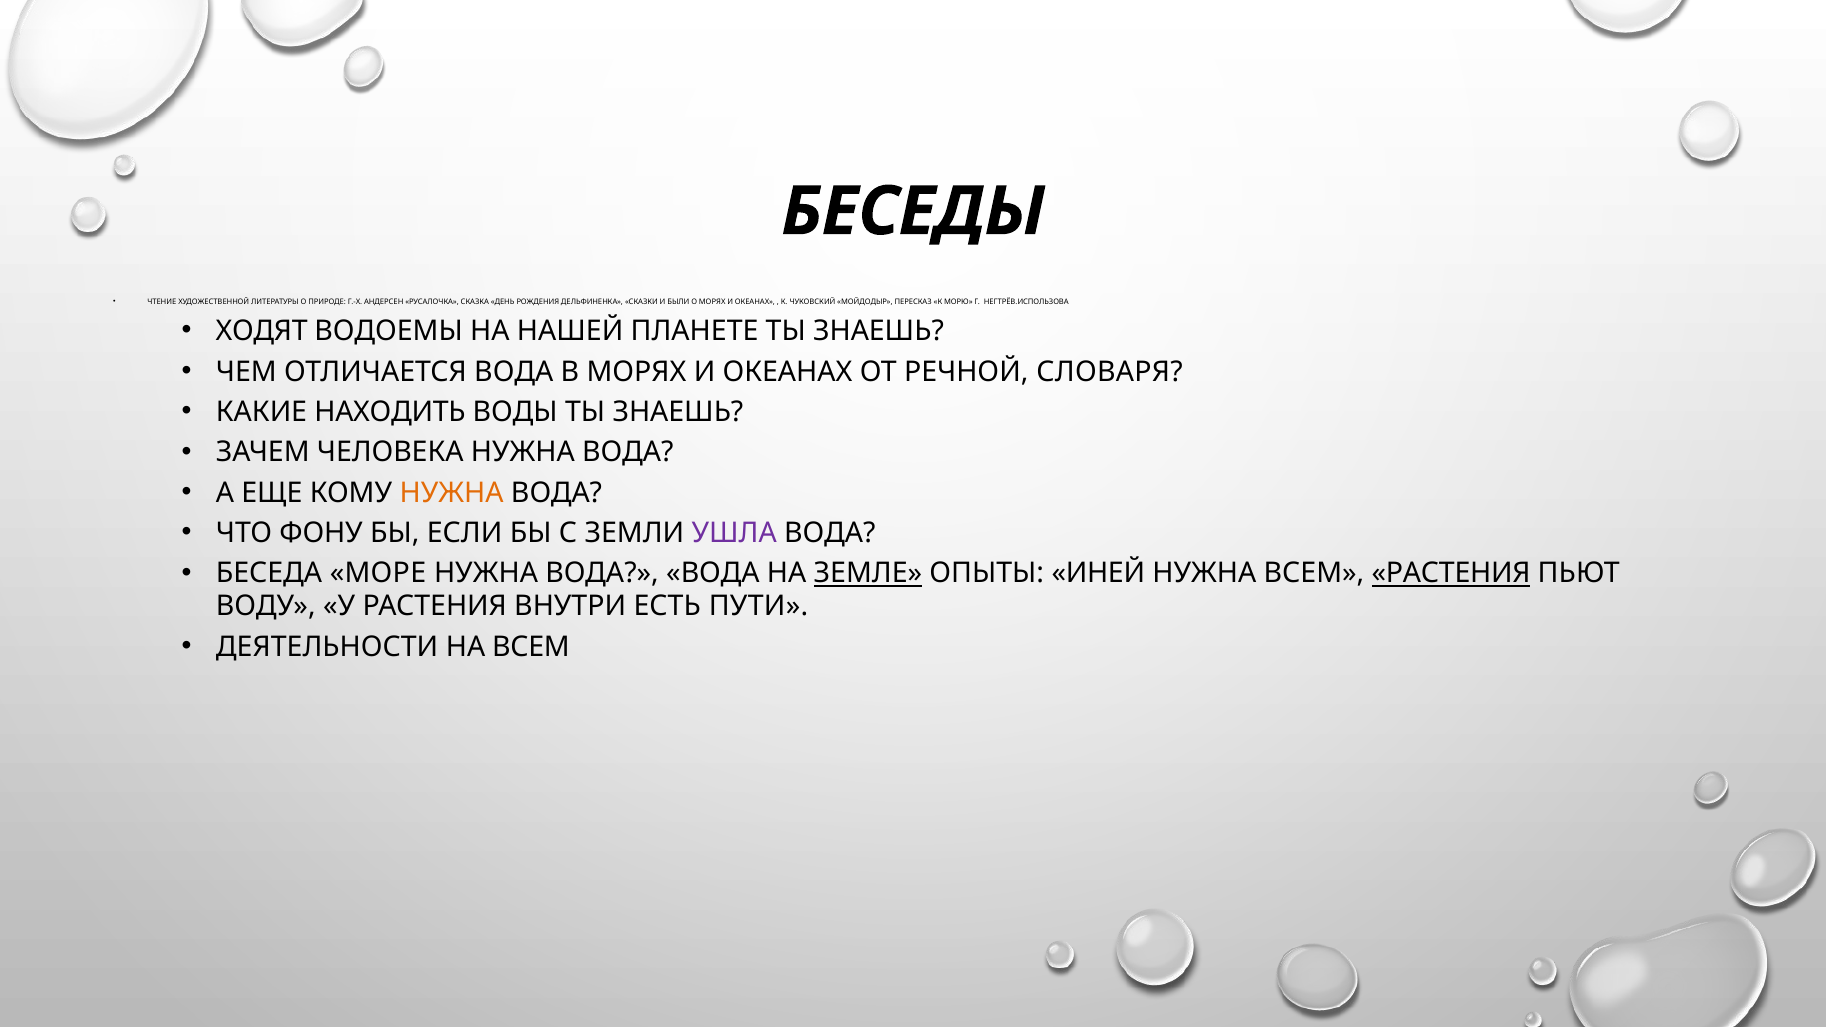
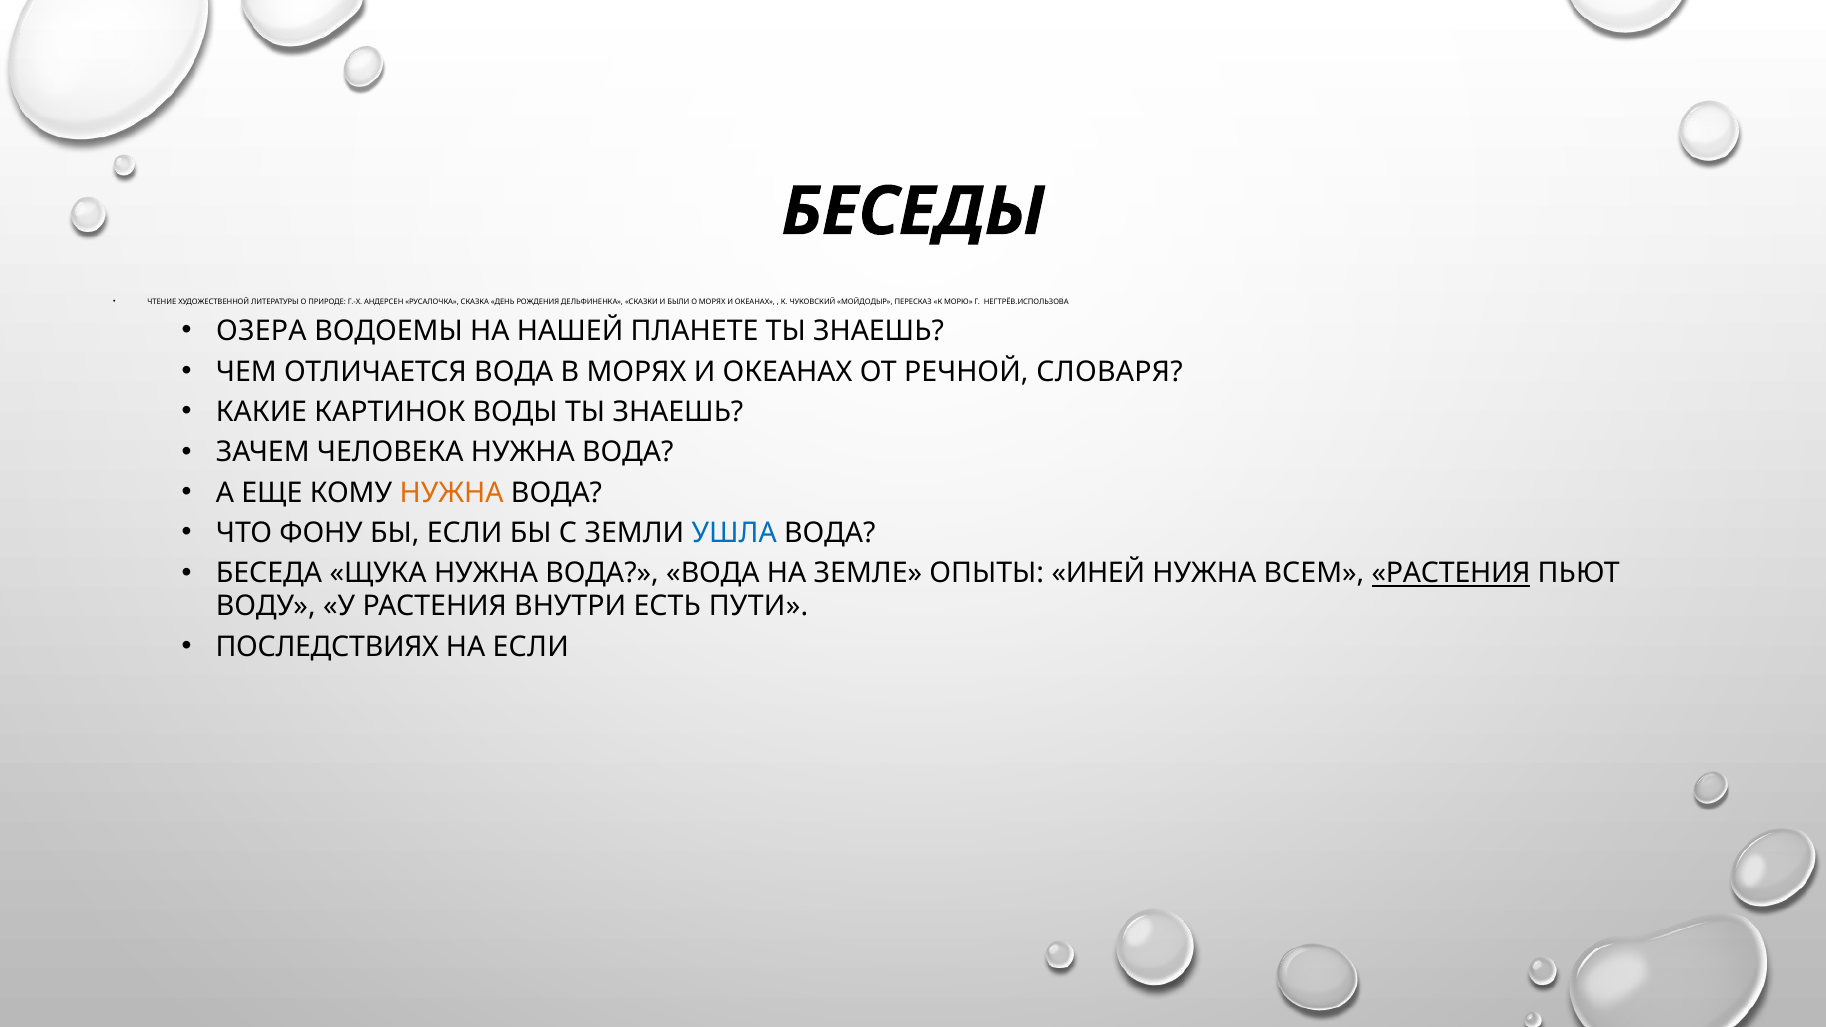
ХОДЯТ: ХОДЯТ -> ОЗЕРА (261, 331)
НАХОДИТЬ: НАХОДИТЬ -> КАРТИНОК (390, 412)
УШЛА colour: purple -> blue (734, 533)
МОРЕ: МОРЕ -> ЩУКА (378, 574)
ЗЕМЛЕ underline: present -> none (868, 574)
ДЕЯТЕЛЬНОСТИ: ДЕЯТЕЛЬНОСТИ -> ПОСЛЕДСТВИЯХ (327, 647)
НА ВСЕМ: ВСЕМ -> ЕСЛИ (531, 647)
